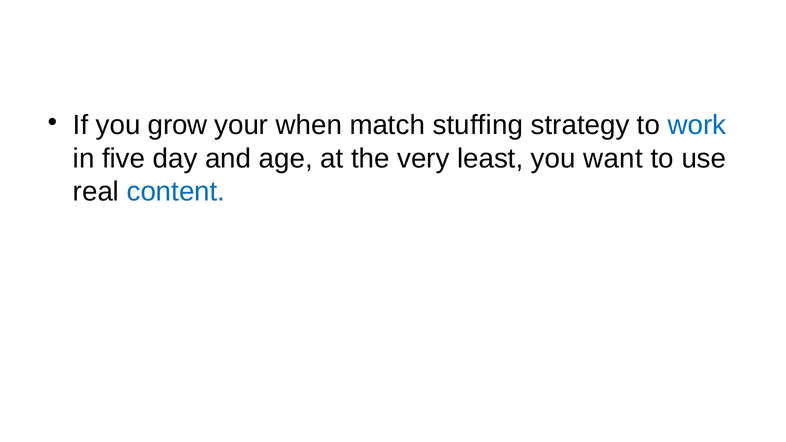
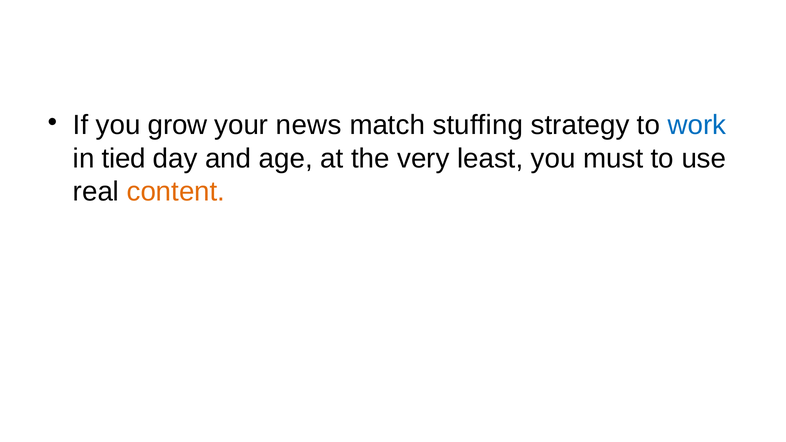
when: when -> news (309, 125)
five: five -> tied (124, 158)
want: want -> must (613, 158)
content colour: blue -> orange (176, 192)
